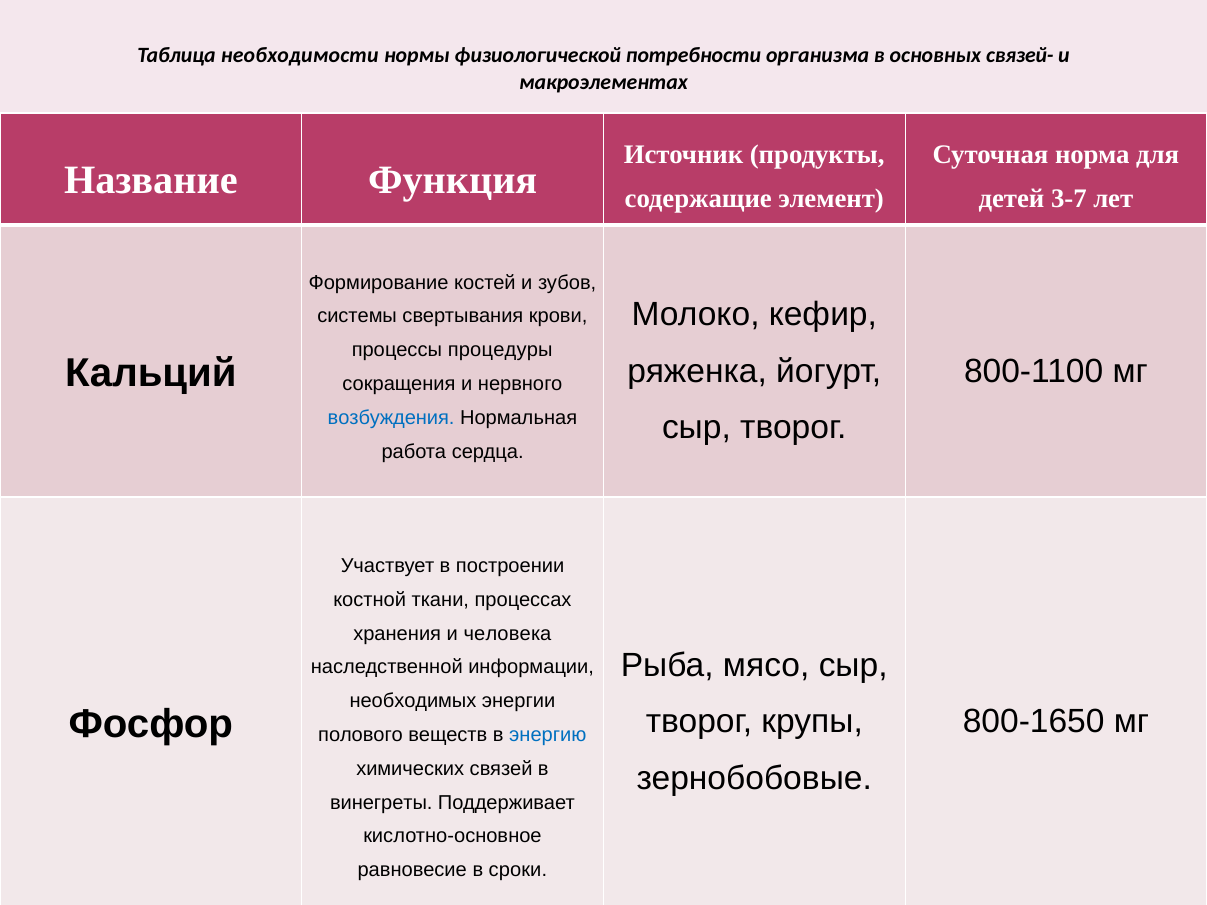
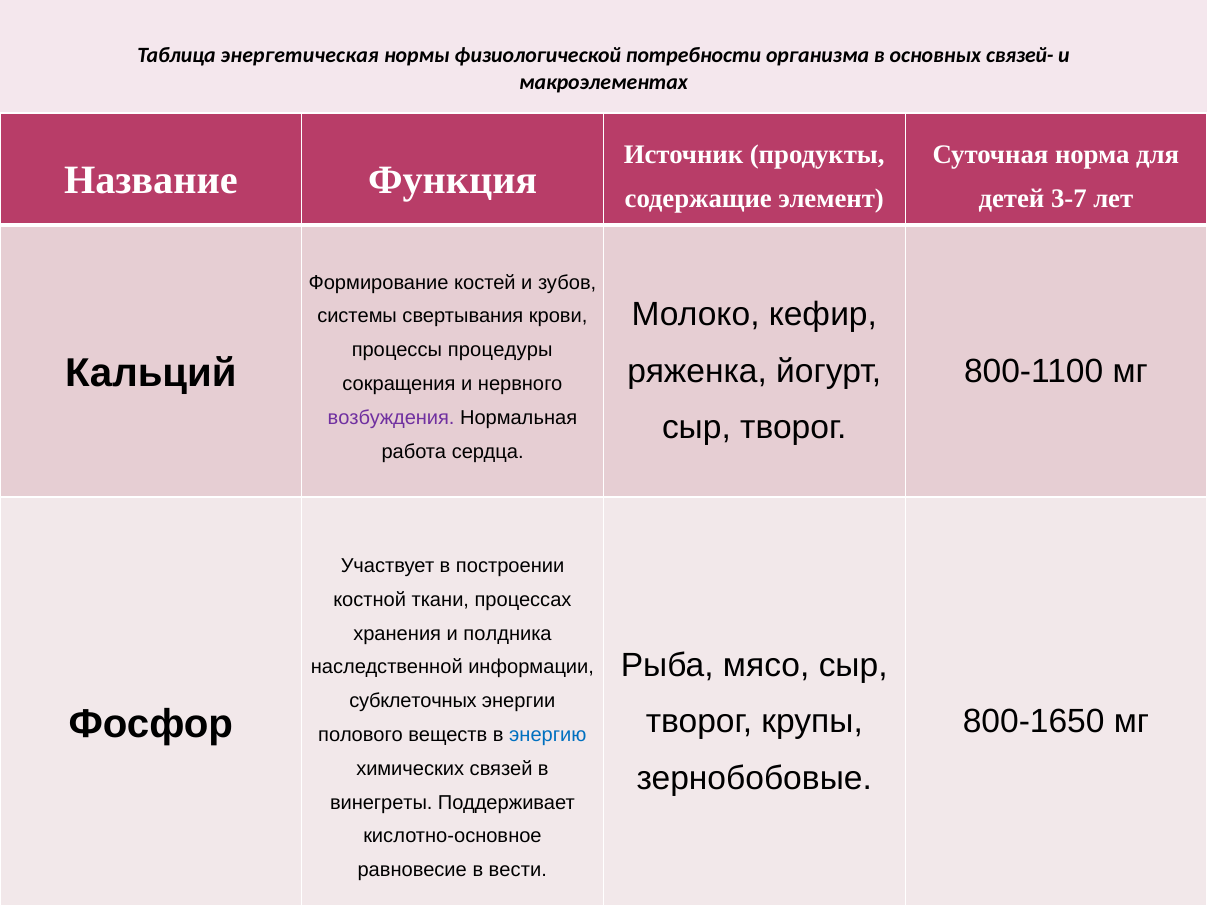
необходимости: необходимости -> энергетическая (300, 56)
возбуждения colour: blue -> purple (391, 418)
человека: человека -> полдника (507, 634)
необходимых: необходимых -> субклеточных (413, 701)
сроки: сроки -> вести (518, 870)
